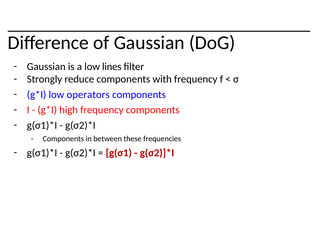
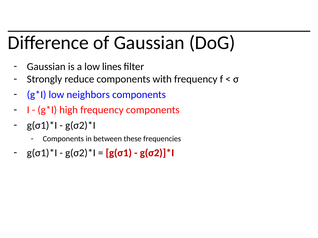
operators: operators -> neighbors (88, 95)
